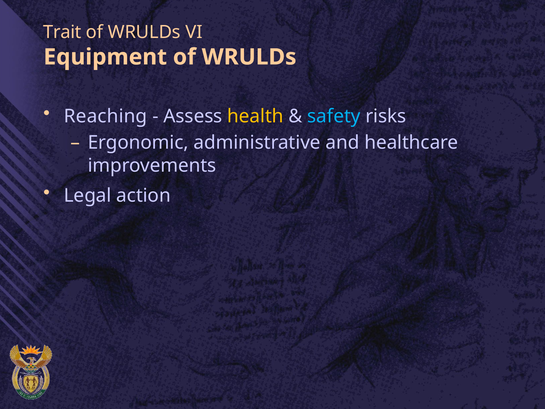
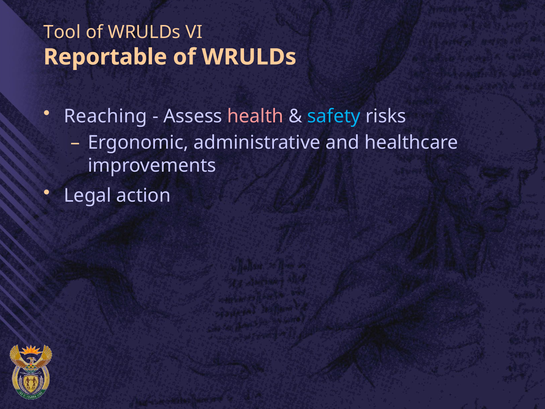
Trait: Trait -> Tool (62, 32)
Equipment: Equipment -> Reportable (105, 57)
health colour: yellow -> pink (255, 116)
